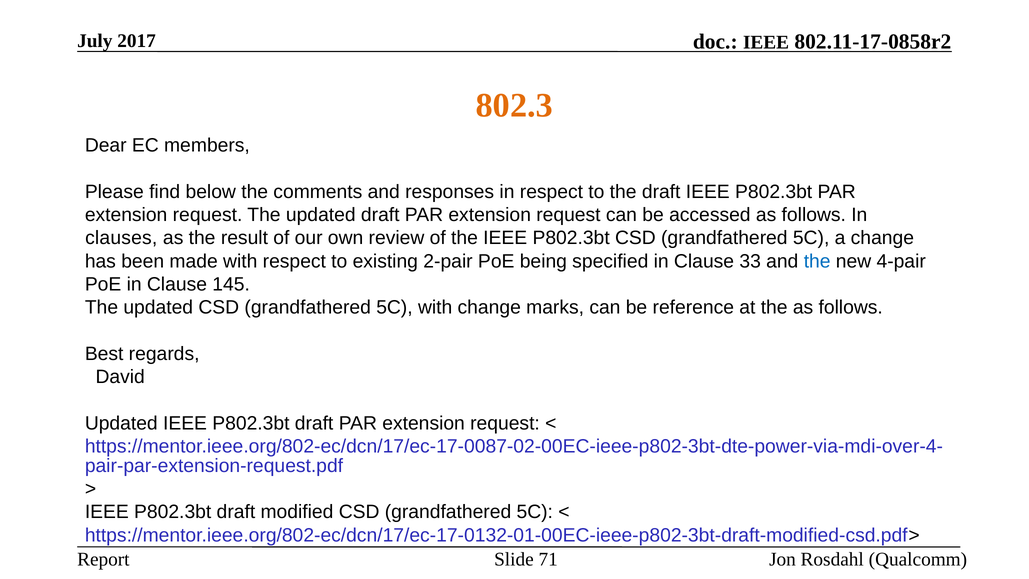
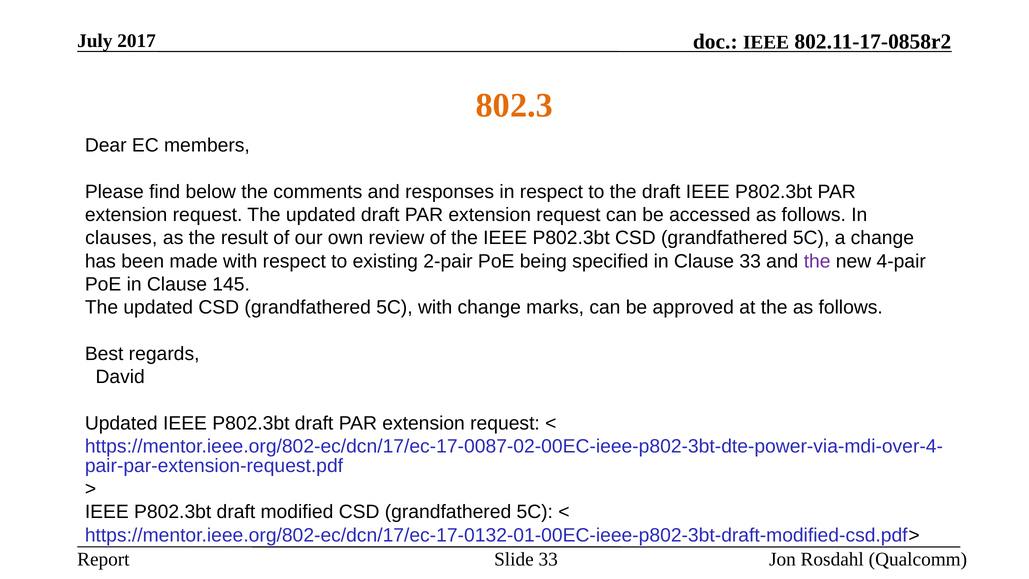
the colour: blue -> purple (817, 261)
reference: reference -> approved (693, 307)
Slide 71: 71 -> 33 (548, 559)
